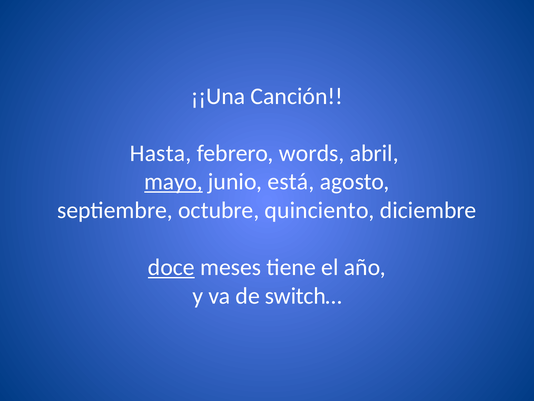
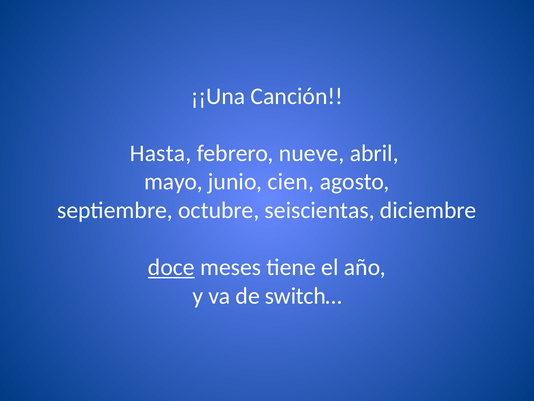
words: words -> nueve (312, 153)
mayo underline: present -> none (174, 182)
está: está -> cien (291, 182)
quinciento: quinciento -> seiscientas (320, 210)
